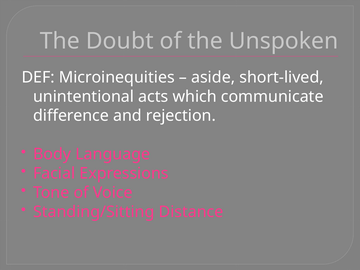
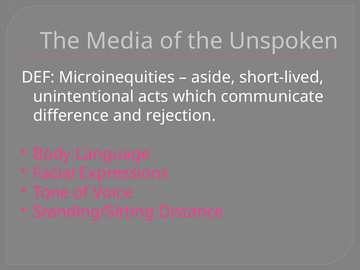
Doubt: Doubt -> Media (120, 41)
